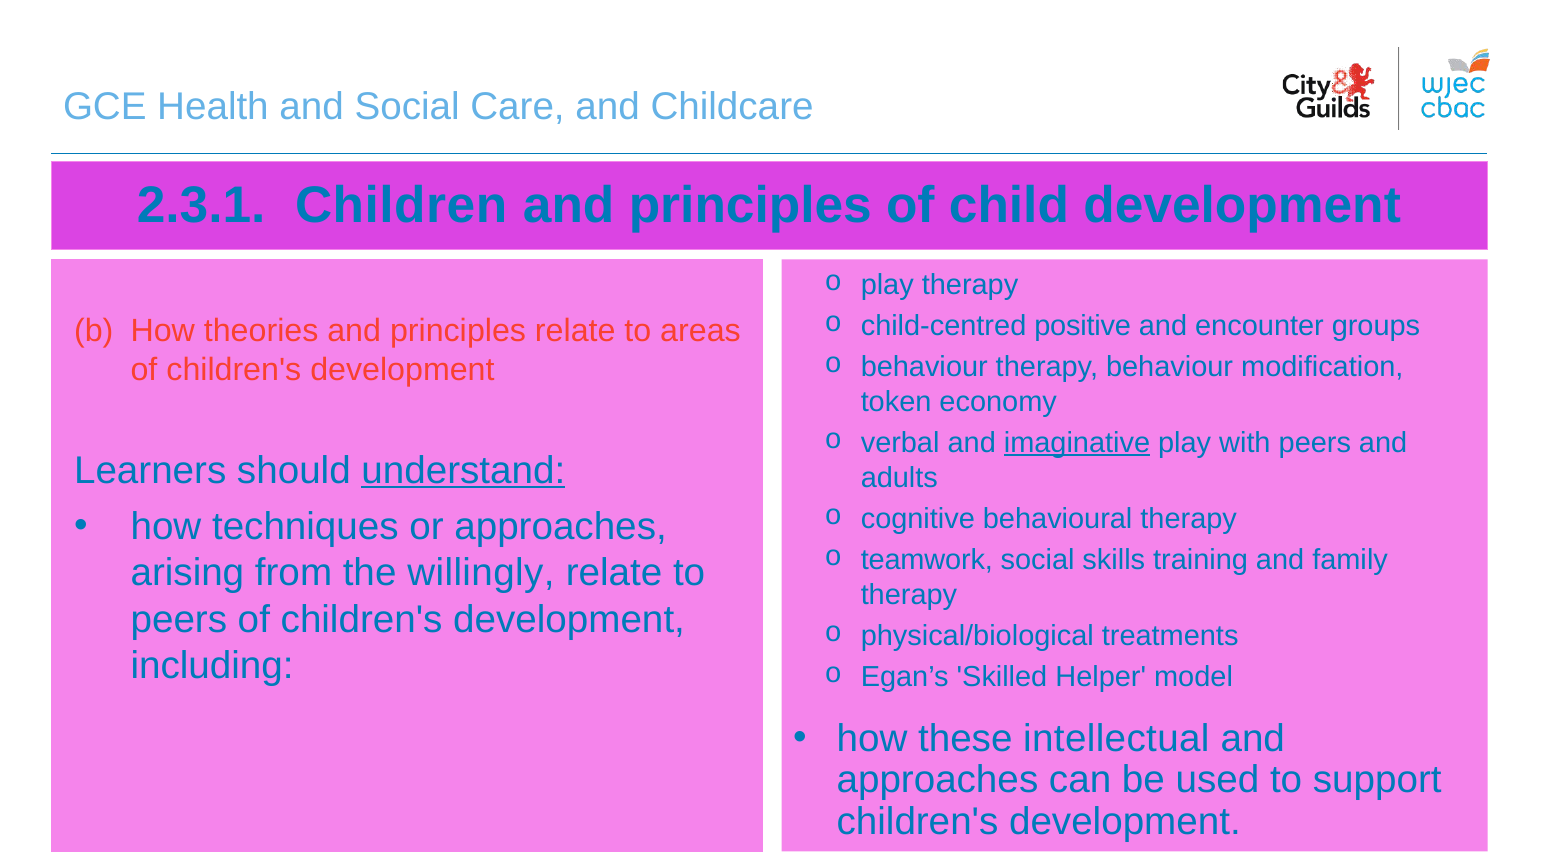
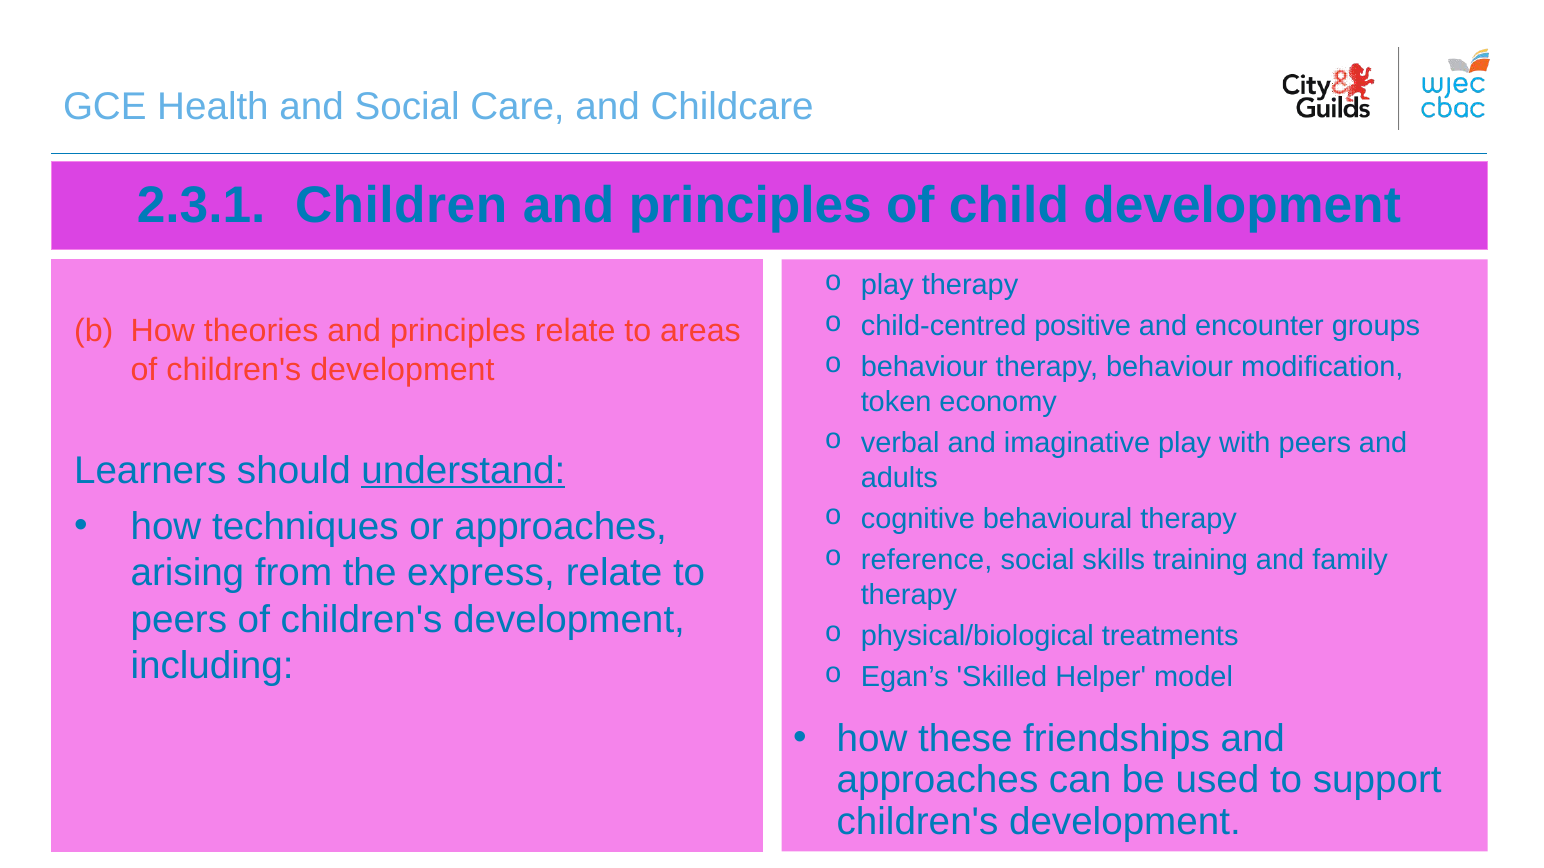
imaginative underline: present -> none (1077, 443)
teamwork: teamwork -> reference (927, 560)
willingly: willingly -> express (481, 573)
intellectual: intellectual -> friendships (1117, 739)
